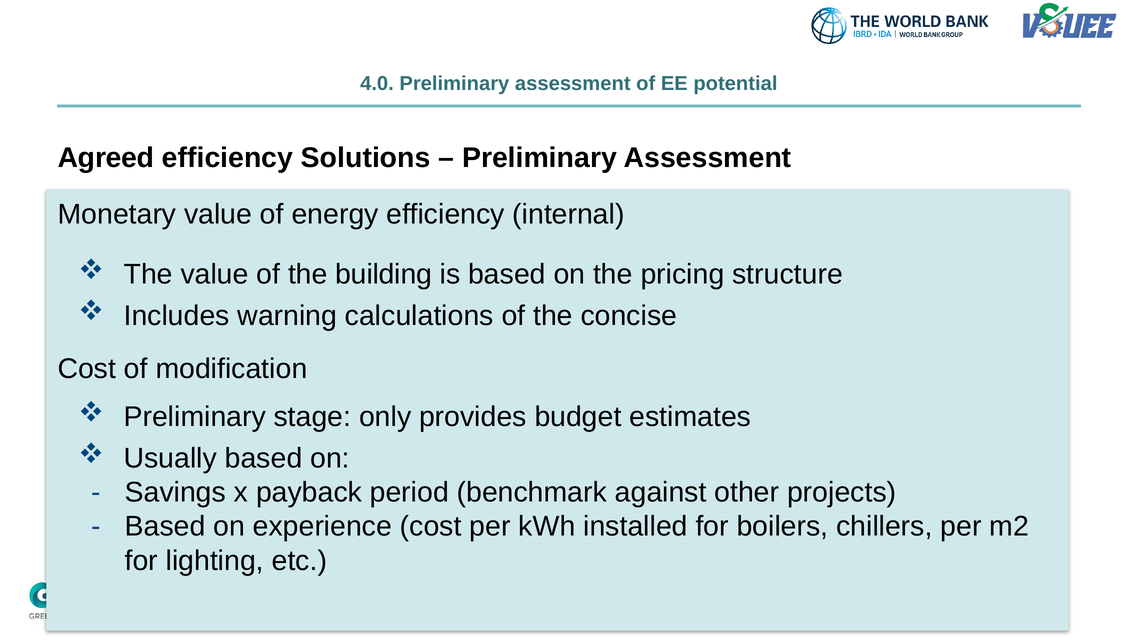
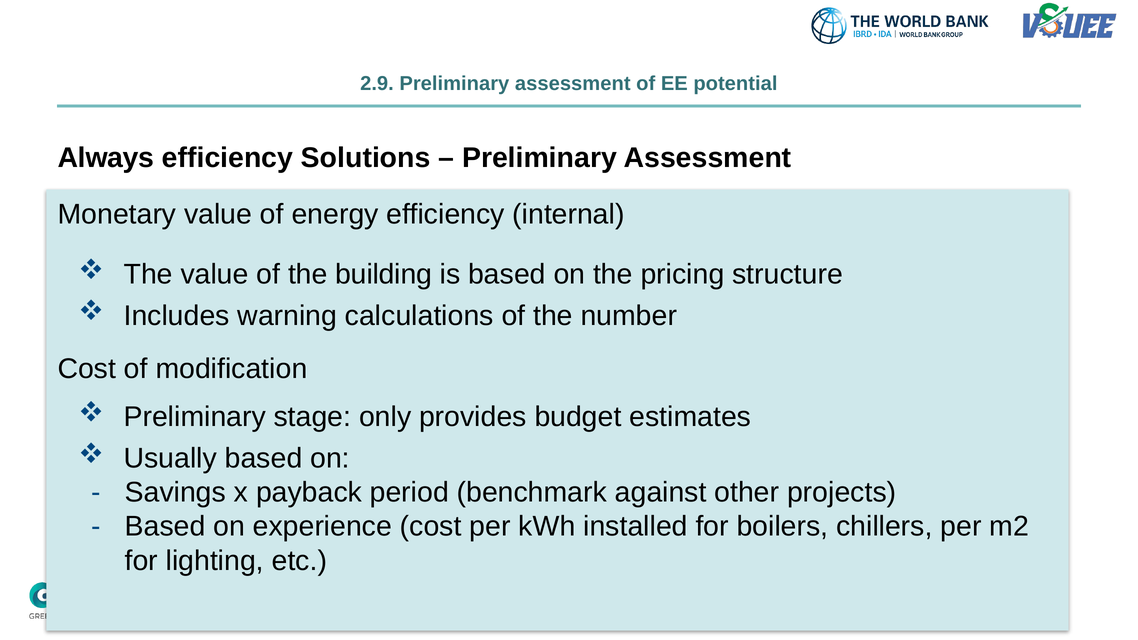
4.0: 4.0 -> 2.9 (377, 84)
Agreed: Agreed -> Always (106, 158)
concise: concise -> number (629, 316)
